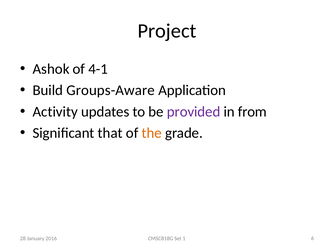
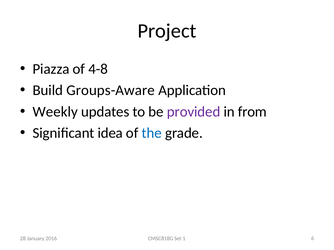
Ashok: Ashok -> Piazza (51, 69)
4-1: 4-1 -> 4-8 (98, 69)
Activity: Activity -> Weekly (55, 112)
that: that -> idea (110, 133)
the colour: orange -> blue (152, 133)
